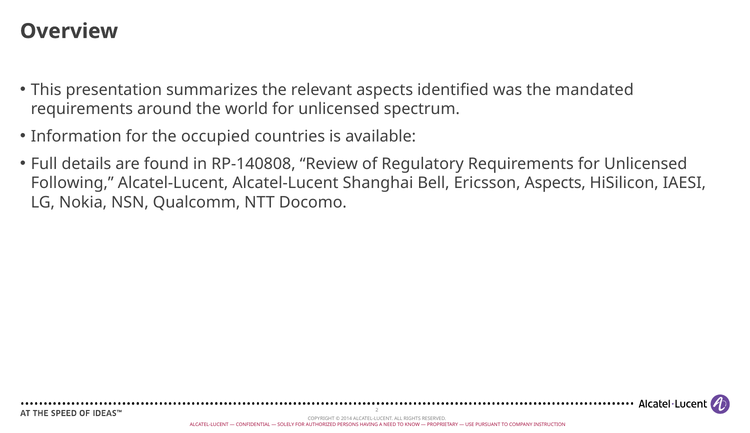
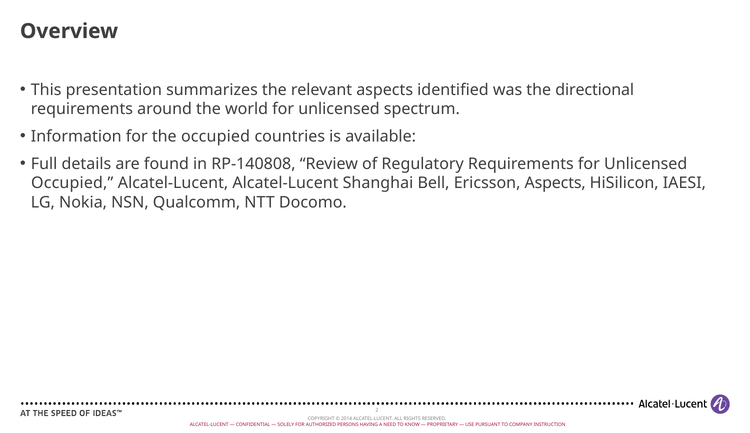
mandated: mandated -> directional (595, 90)
Following: Following -> Occupied (72, 183)
